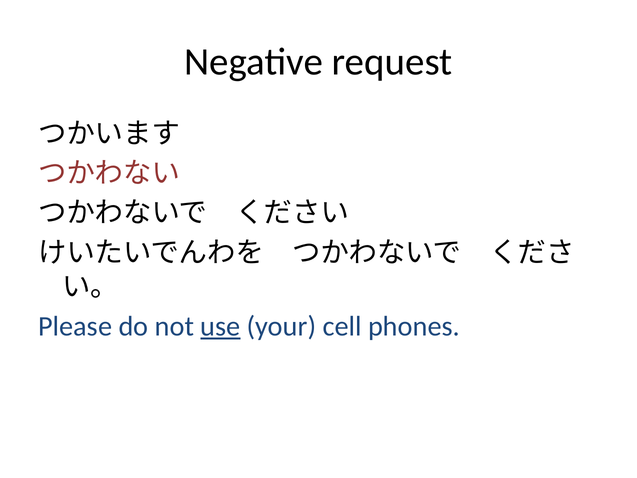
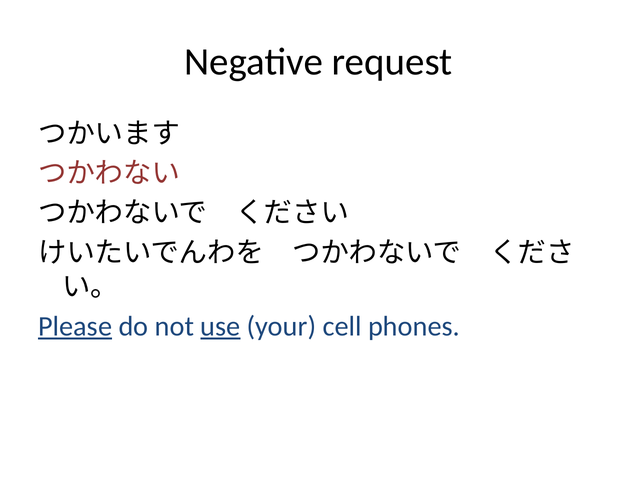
Please underline: none -> present (75, 326)
